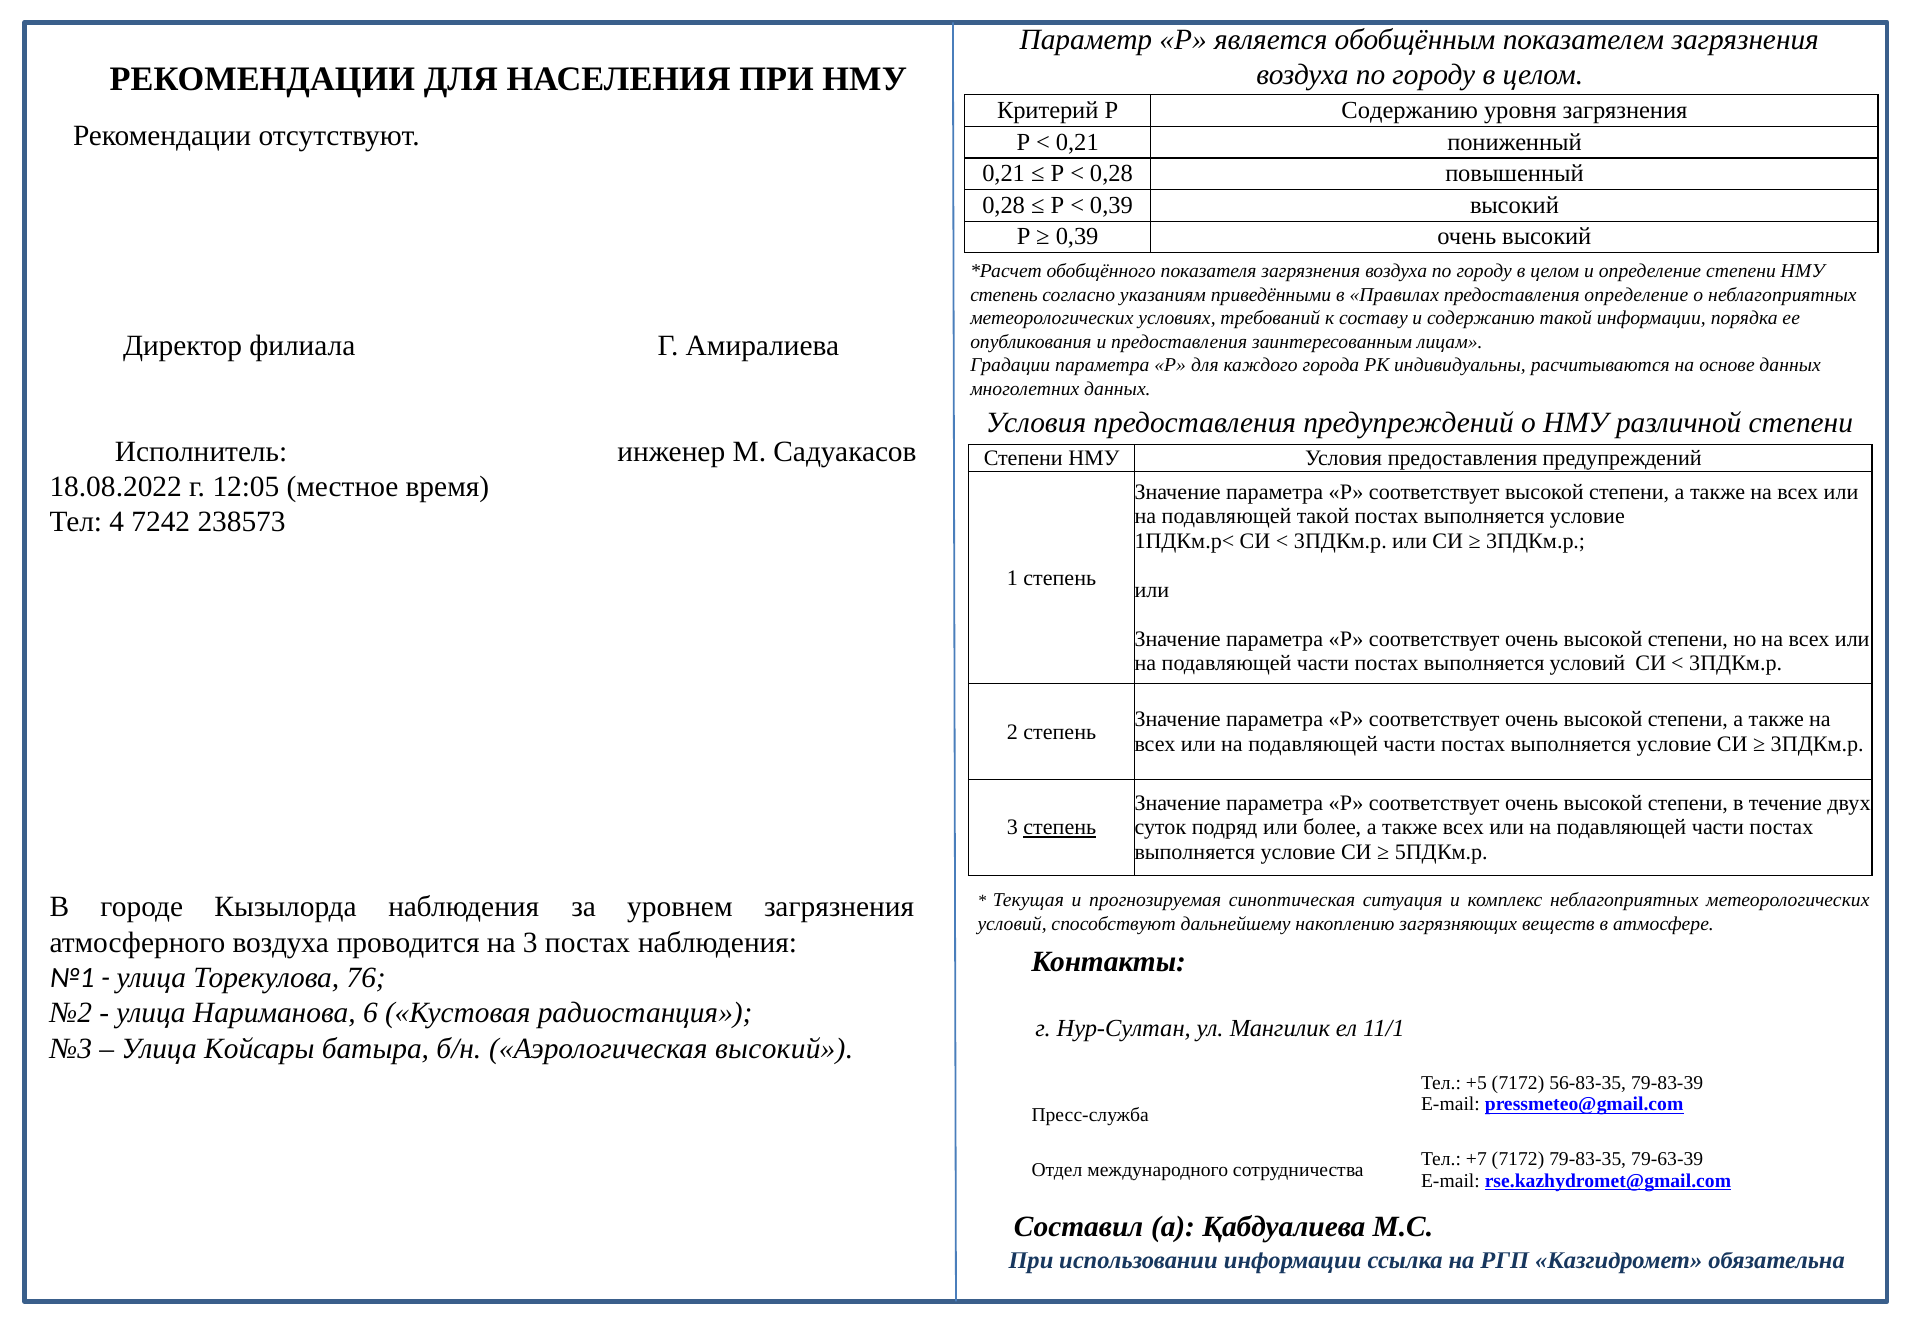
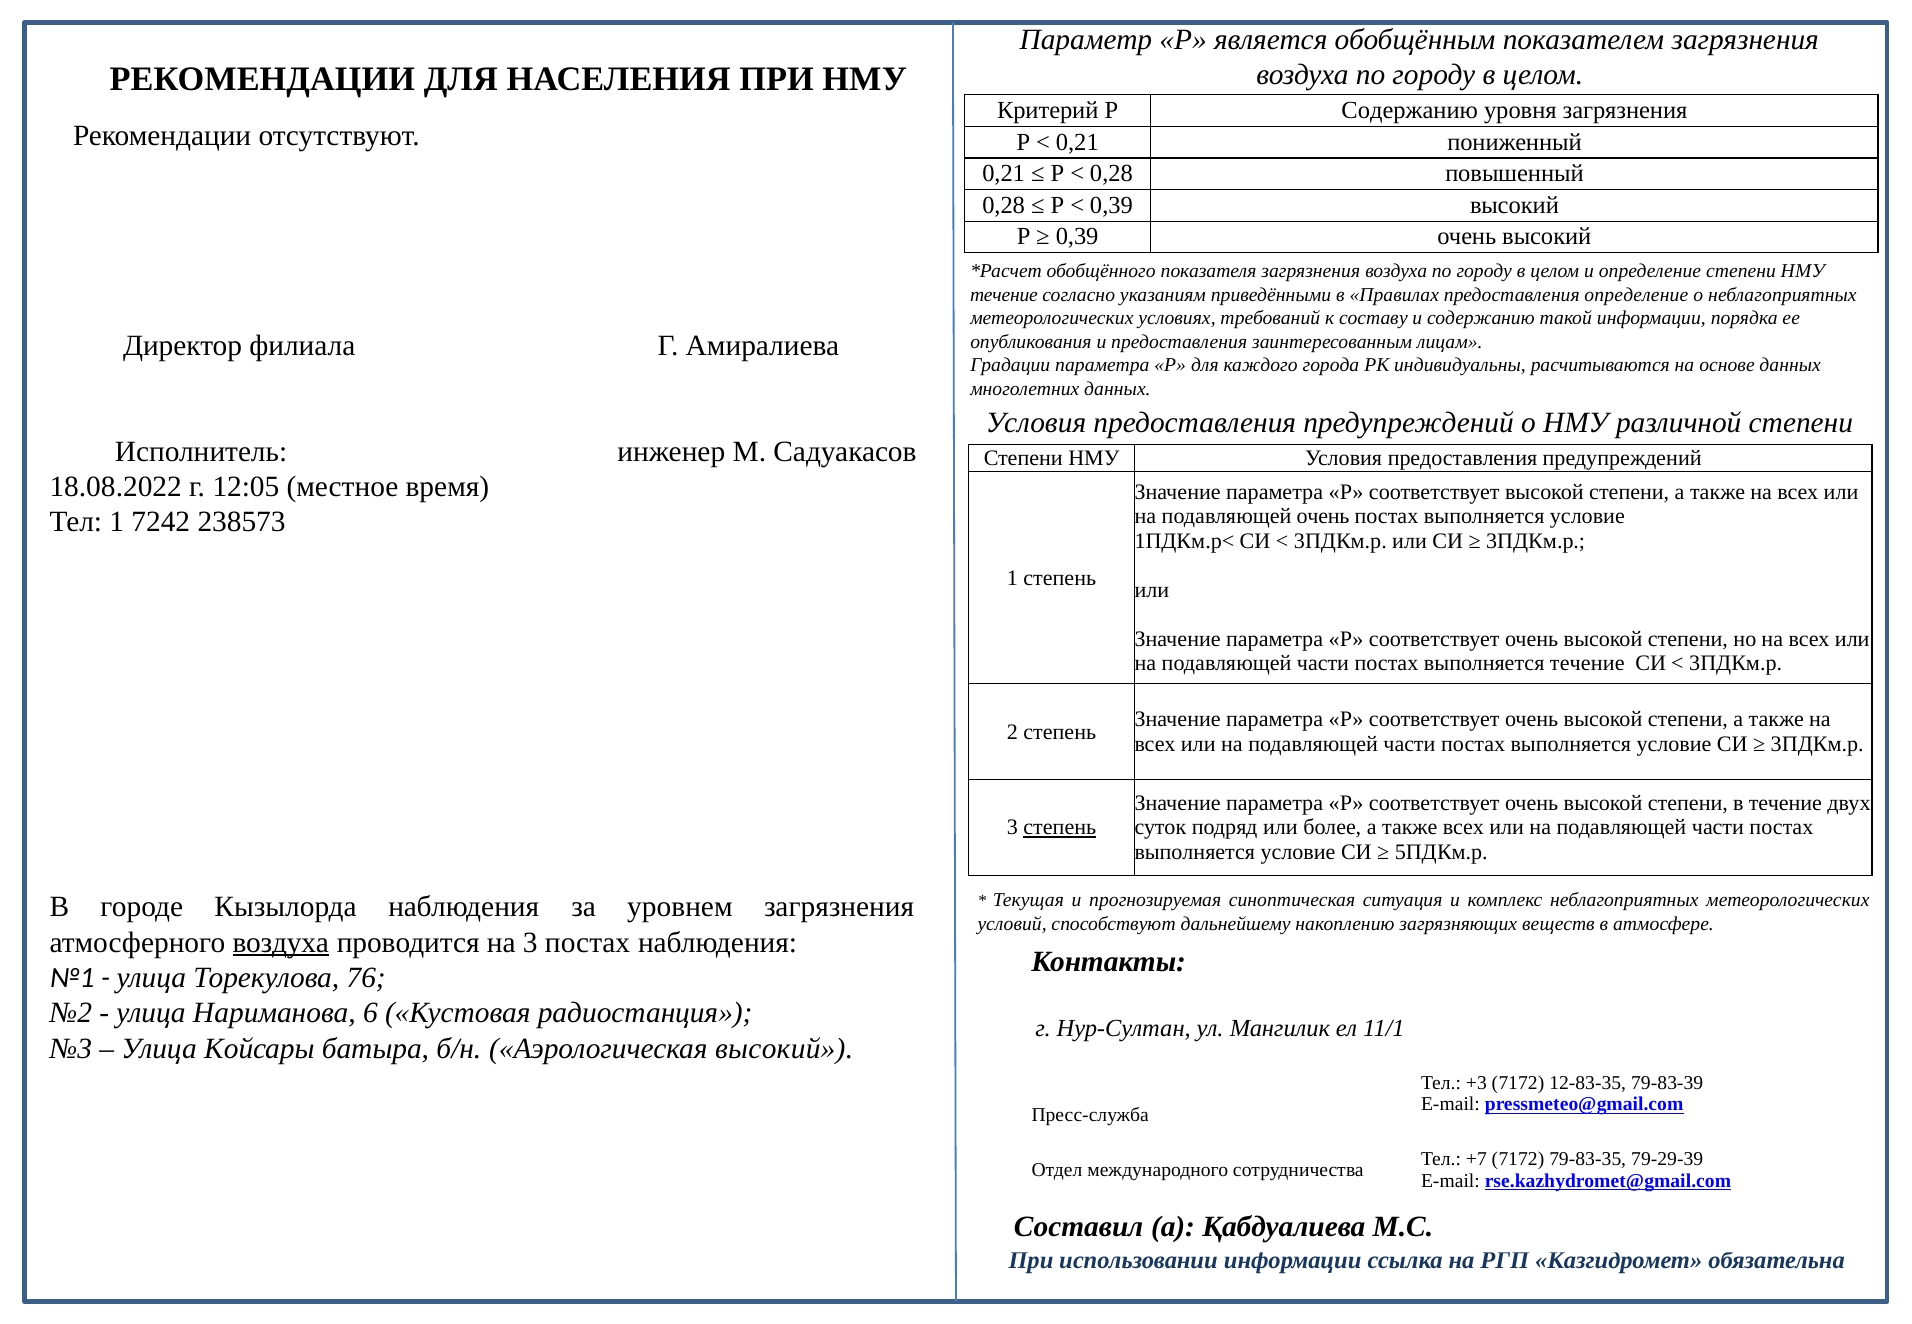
степень: степень -> течение (1004, 295)
подавляющей такой: такой -> очень (1323, 517)
Тел 4: 4 -> 1 (117, 522)
выполняется условий: условий -> течение (1587, 663)
воздуха underline: none -> present (281, 942)
+5: +5 -> +3 (1476, 1082)
56-83-35: 56-83-35 -> 12-83-35 (1588, 1082)
79-63-39: 79-63-39 -> 79-29-39 (1667, 1159)
